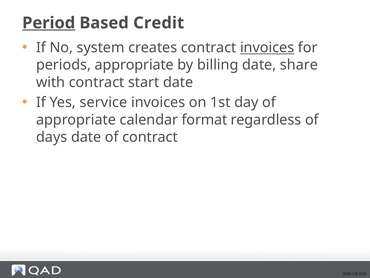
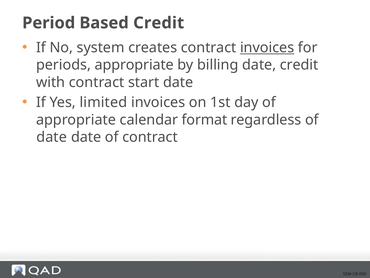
Period underline: present -> none (49, 23)
date share: share -> credit (299, 65)
service: service -> limited (103, 102)
days: days -> date (52, 137)
